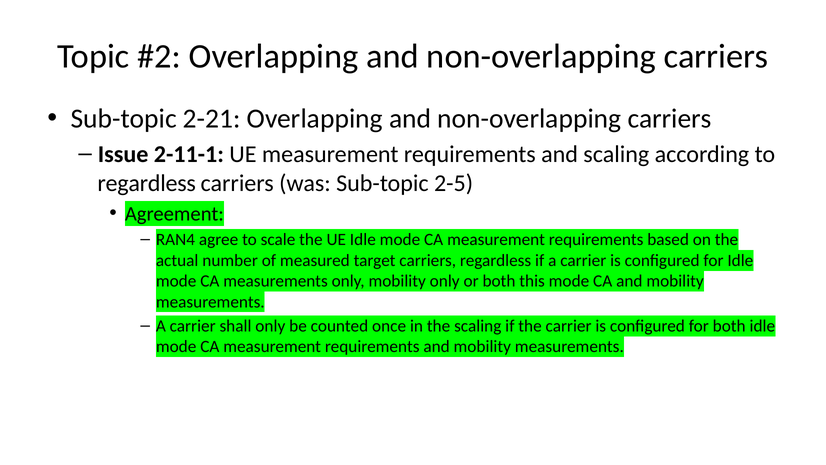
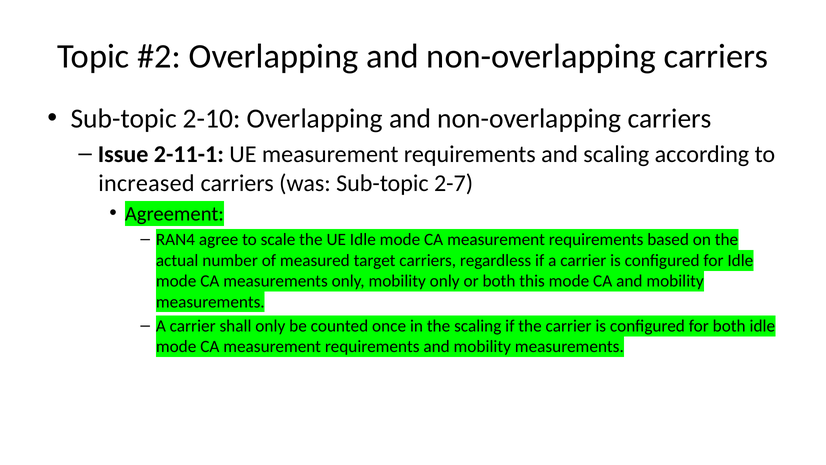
2-21: 2-21 -> 2-10 (212, 119)
regardless: regardless -> increased (146, 183)
2-5: 2-5 -> 2-7 (454, 183)
